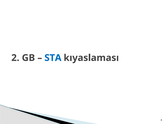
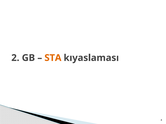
STA colour: blue -> orange (53, 58)
